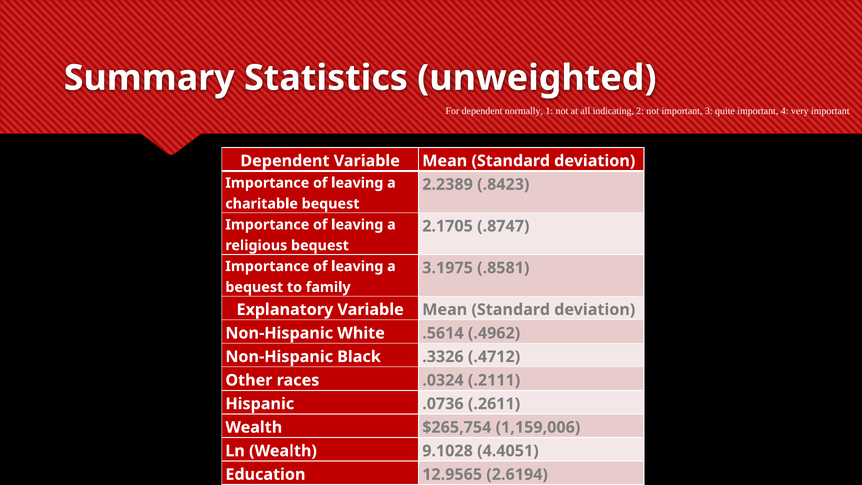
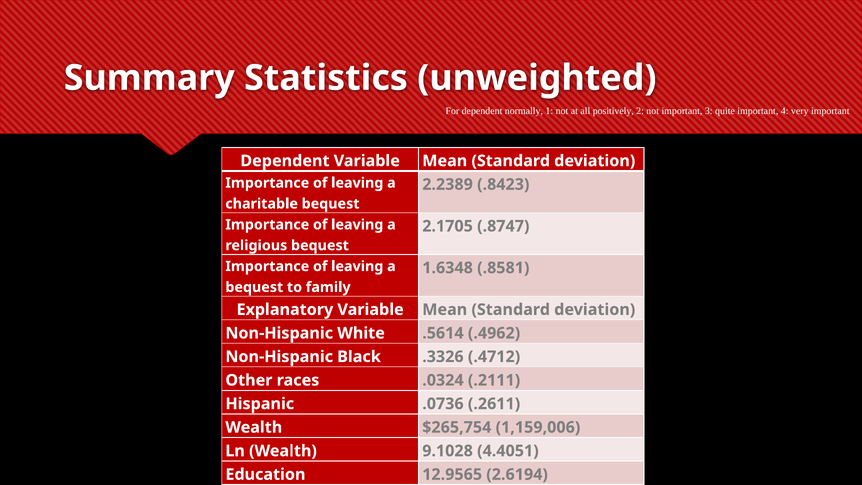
indicating: indicating -> positively (613, 111)
3.1975: 3.1975 -> 1.6348 (448, 268)
